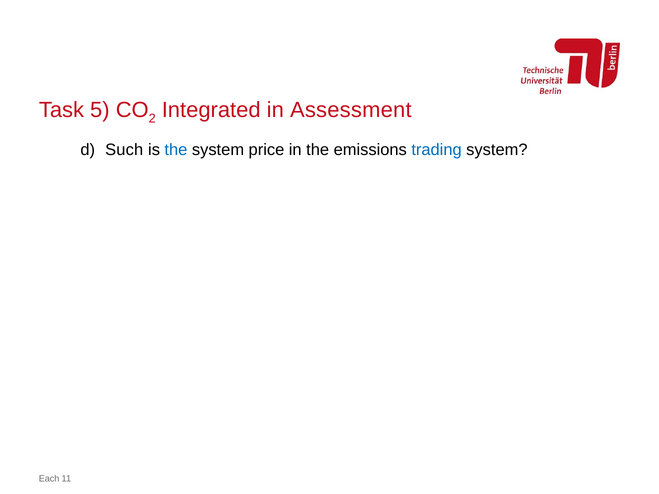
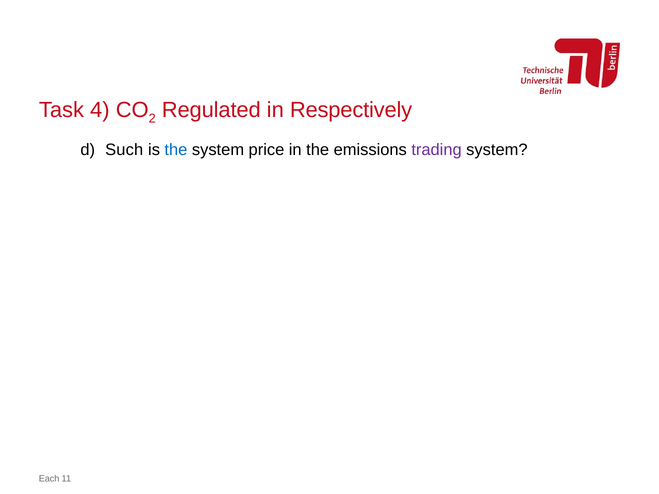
5: 5 -> 4 (100, 110)
Integrated: Integrated -> Regulated (211, 110)
Assessment: Assessment -> Respectively (351, 110)
trading colour: blue -> purple (437, 150)
